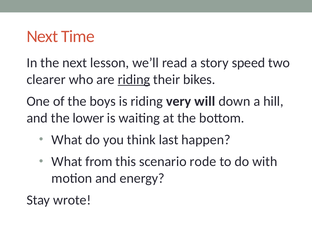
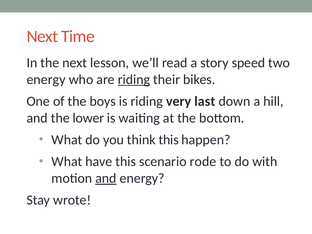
clearer: clearer -> energy (46, 79)
will: will -> last (205, 101)
think last: last -> this (169, 140)
from: from -> have (99, 162)
and underline: none -> present (106, 178)
